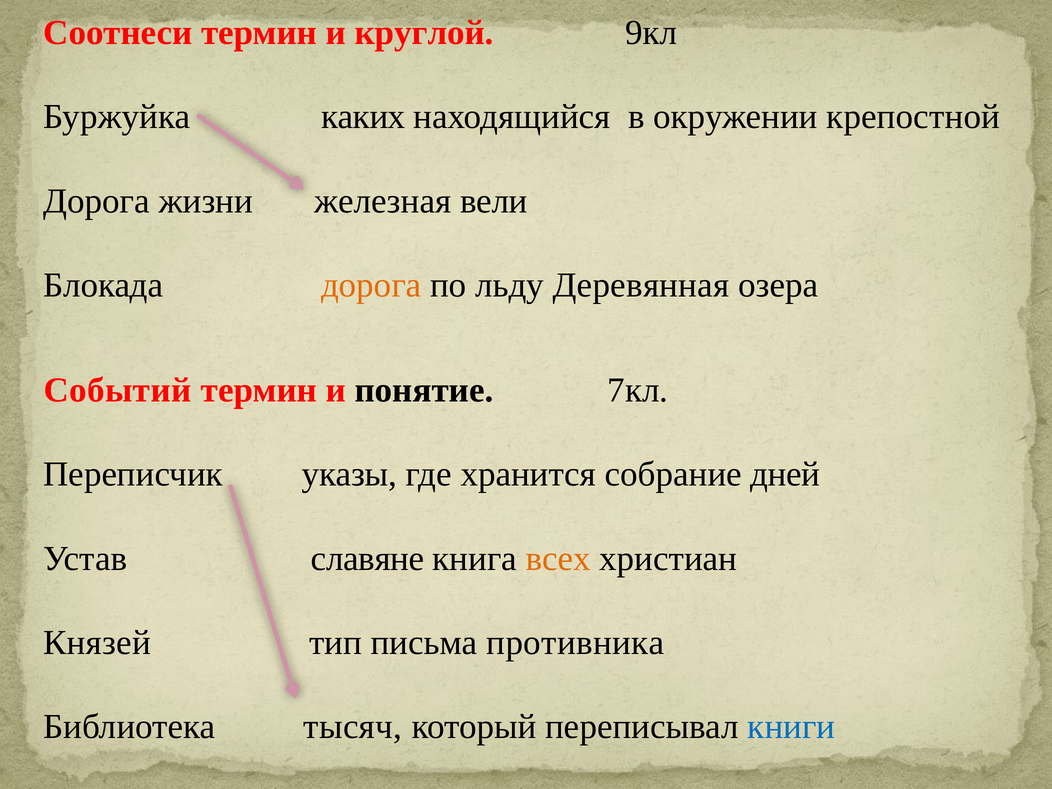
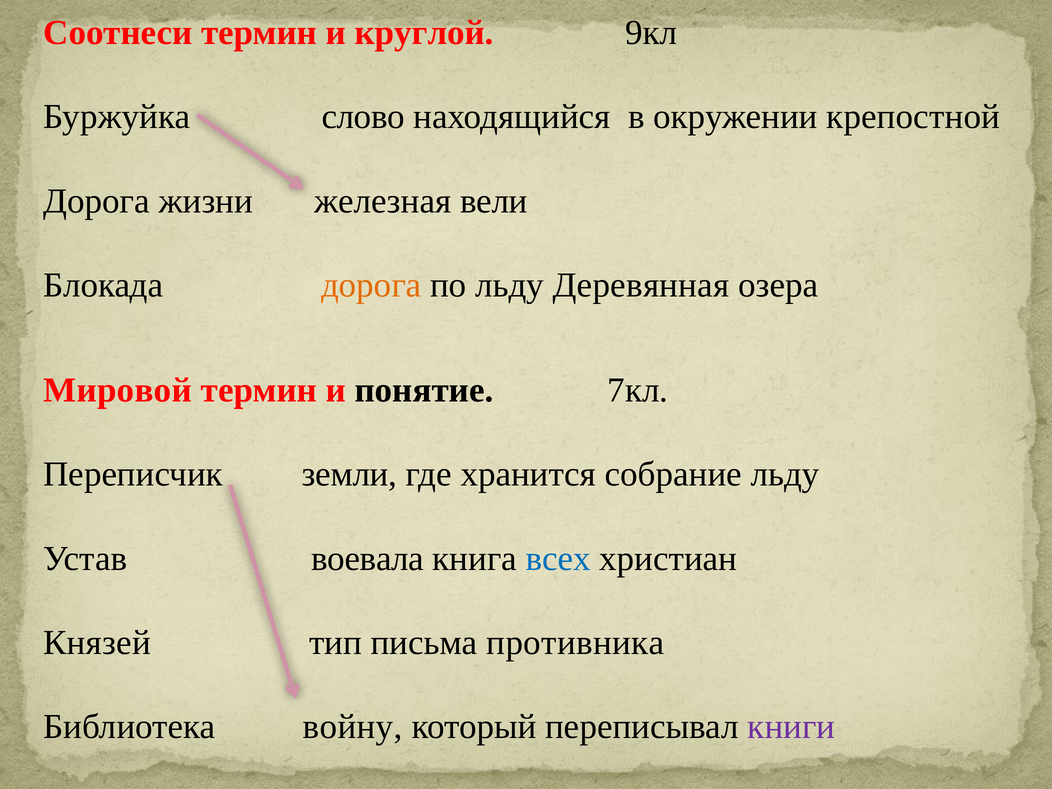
каких: каких -> слово (363, 117)
Событий: Событий -> Мировой (118, 390)
указы: указы -> земли (349, 474)
собрание дней: дней -> льду (785, 474)
славяне: славяне -> воевала (368, 559)
всех colour: orange -> blue (558, 559)
тысяч: тысяч -> войну (353, 727)
книги colour: blue -> purple (791, 727)
